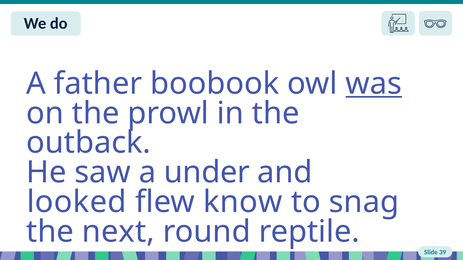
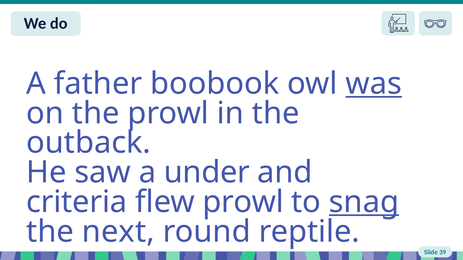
looked: looked -> criteria (77, 202)
flew know: know -> prowl (243, 202)
snag underline: none -> present (364, 202)
